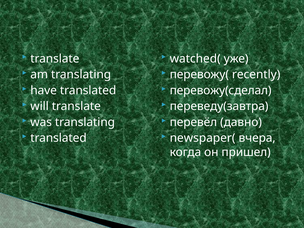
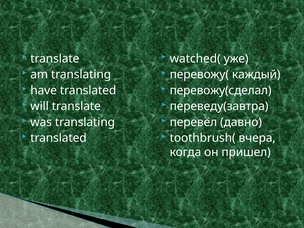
recently: recently -> каждый (256, 75)
newspaper(: newspaper( -> toothbrush( (203, 138)
